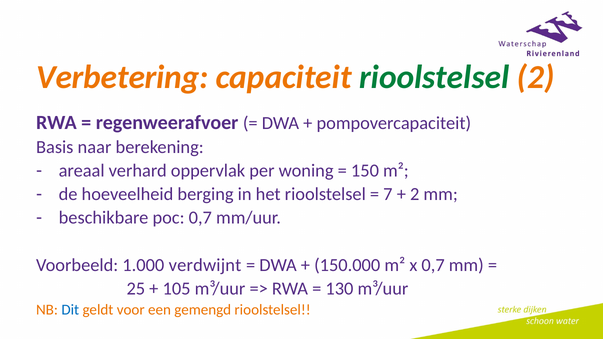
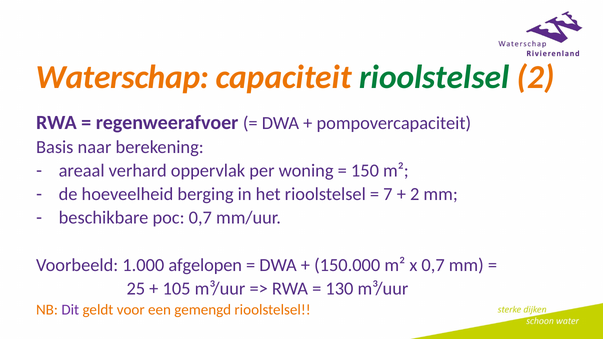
Verbetering: Verbetering -> Waterschap (122, 77)
verdwijnt: verdwijnt -> afgelopen (205, 265)
Dit colour: blue -> purple (70, 310)
